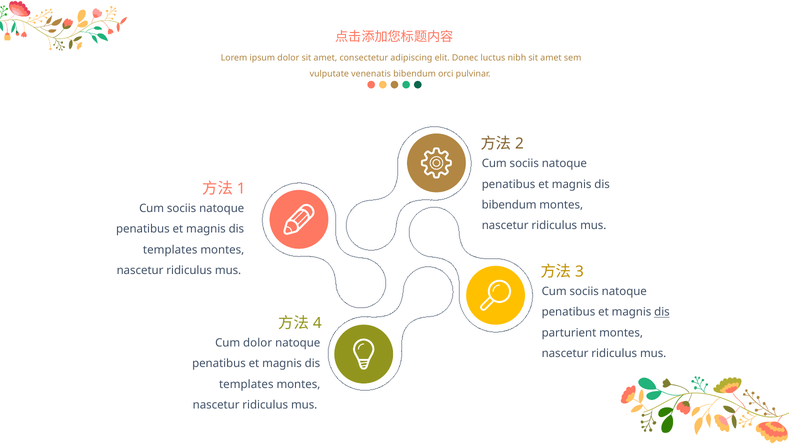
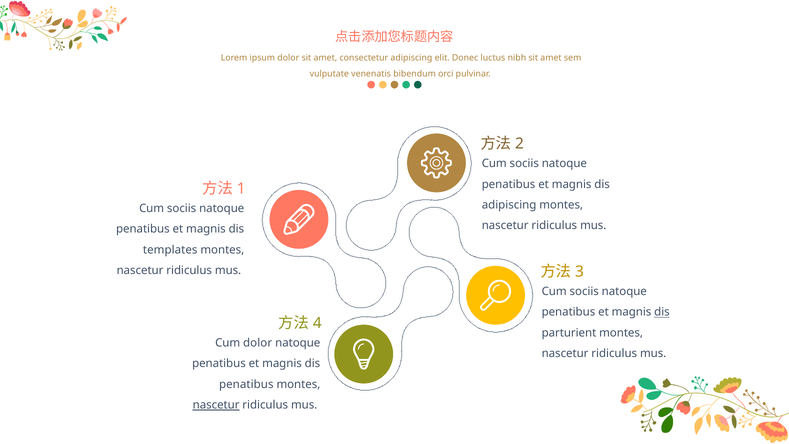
bibendum: bibendum -> adipiscing (509, 205)
templates: templates -> penatibus (246, 384)
nascetur underline: none -> present (216, 405)
